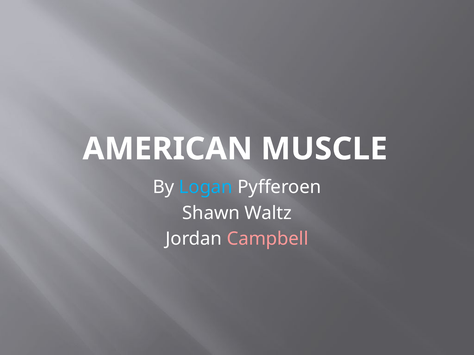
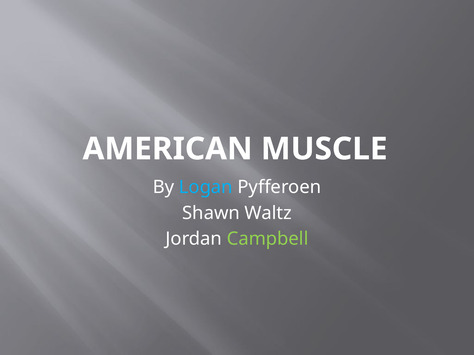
Campbell colour: pink -> light green (268, 239)
